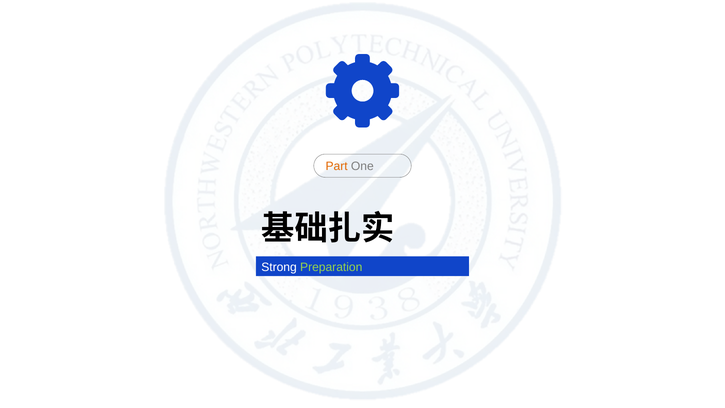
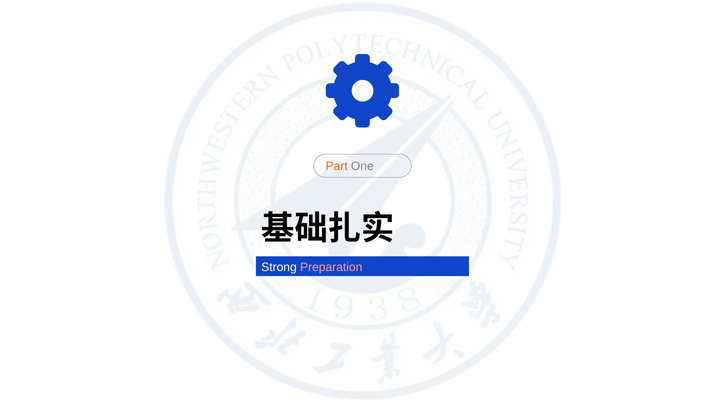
Preparation colour: light green -> pink (331, 267)
